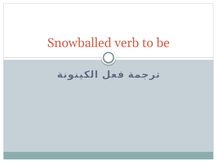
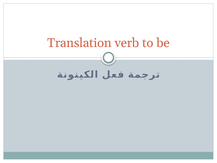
Snowballed: Snowballed -> Translation (79, 43)
